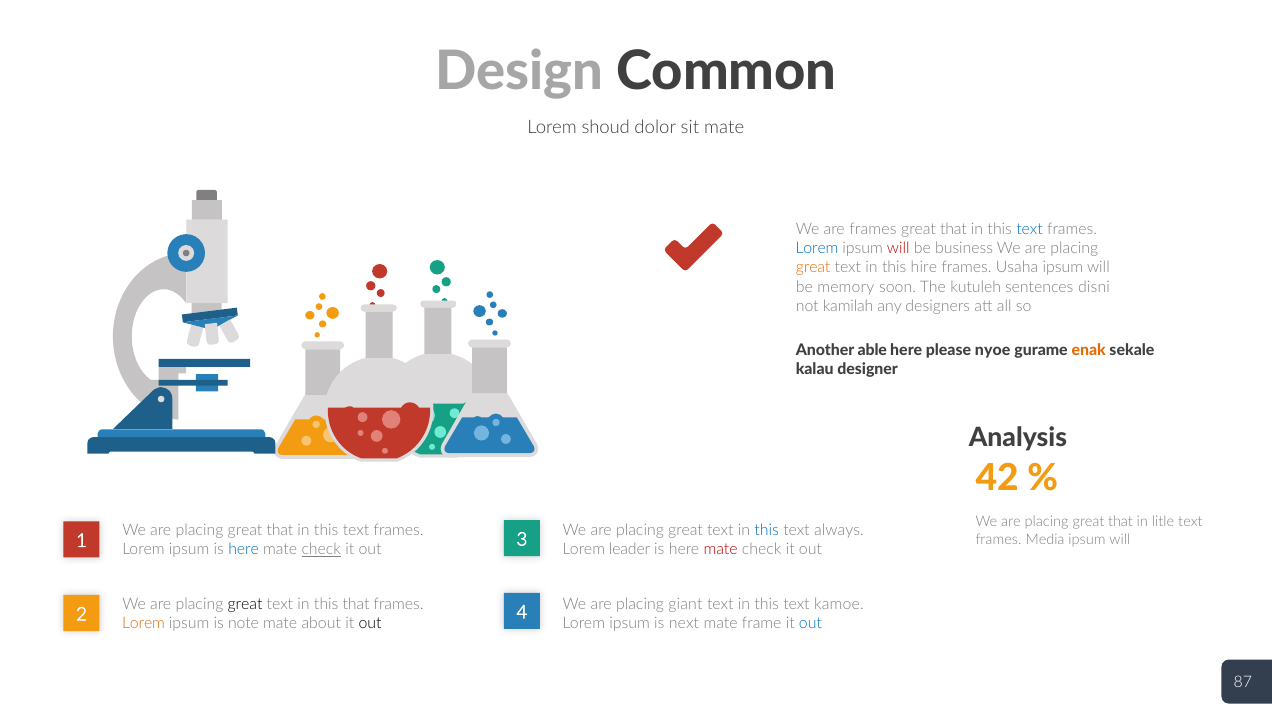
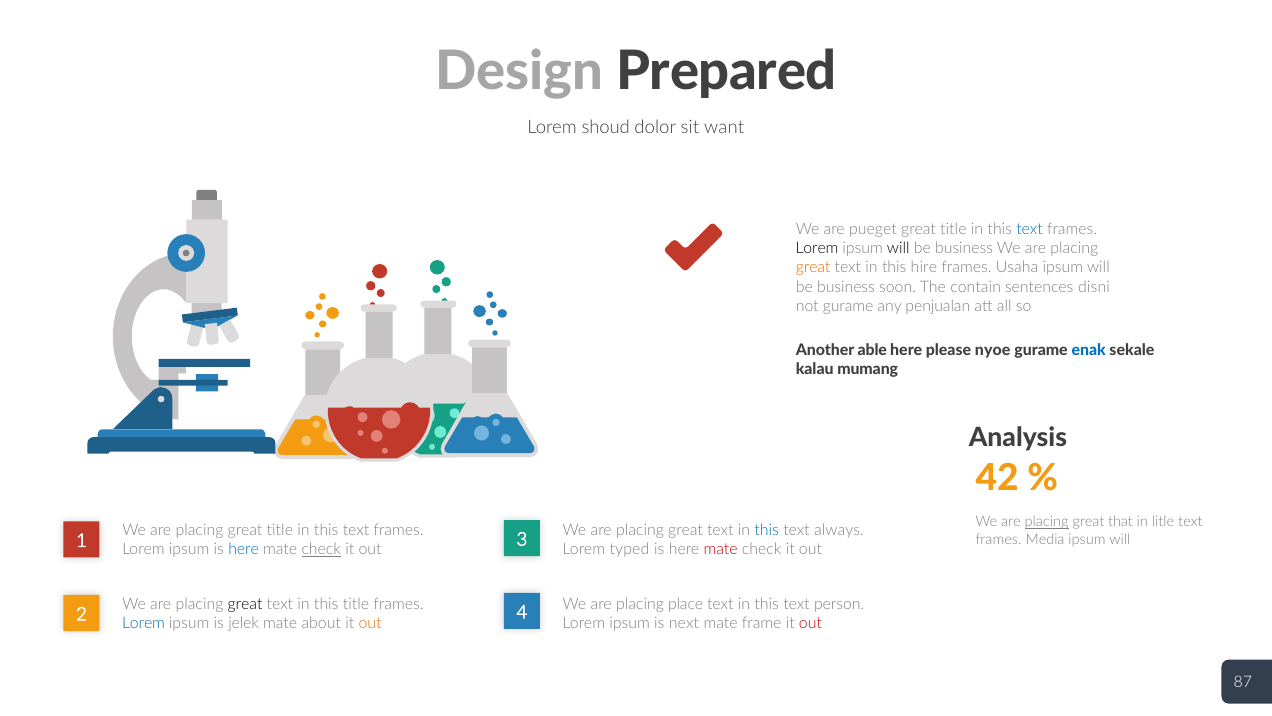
Common: Common -> Prepared (727, 72)
sit mate: mate -> want (724, 127)
are frames: frames -> pueget (873, 229)
that: that -> title (953, 229)
Lorem colour: blue -> black (817, 248)
will colour: red -> black (898, 248)
memory: memory -> business (846, 287)
kutuleh: kutuleh -> contain (976, 287)
not kamilah: kamilah -> gurame (848, 306)
designers: designers -> penjualan (938, 306)
enak colour: orange -> blue (1089, 350)
designer: designer -> mumang (868, 369)
placing underline: none -> present (1047, 522)
that: that -> title (280, 530)
leader: leader -> typed (629, 549)
giant: giant -> place (686, 604)
kamoe: kamoe -> person (839, 604)
this that: that -> title (356, 604)
out colour: blue -> red (810, 623)
Lorem colour: orange -> blue (144, 623)
note: note -> jelek (244, 623)
out colour: black -> orange (370, 623)
